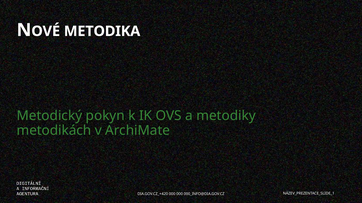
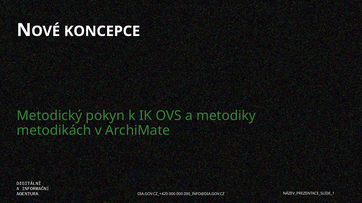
METODIKA: METODIKA -> KONCEPCE (102, 31)
